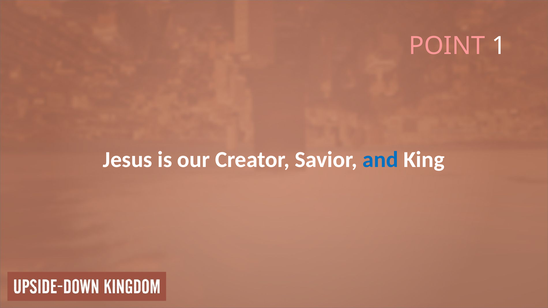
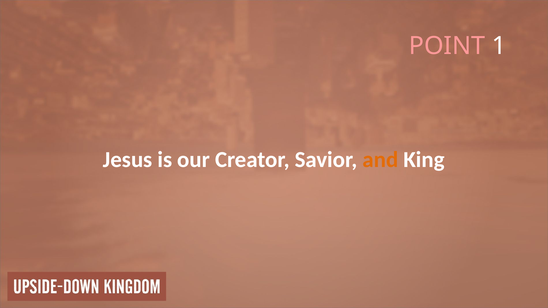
and colour: blue -> orange (380, 160)
